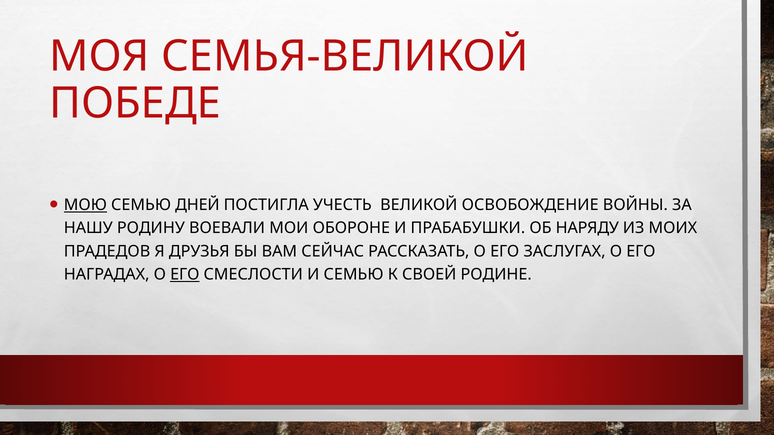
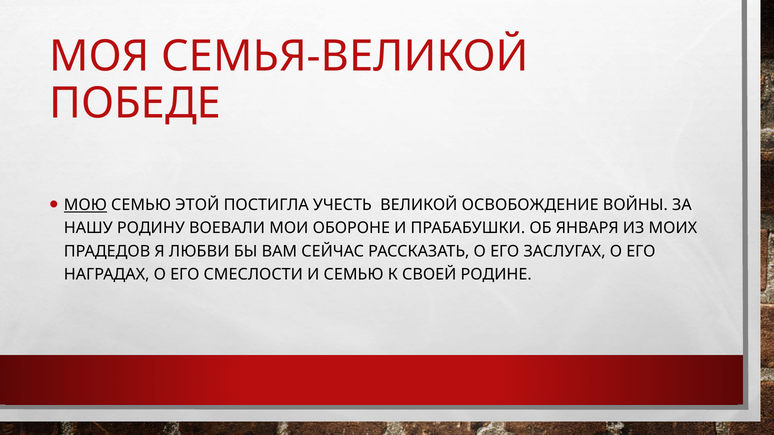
ДНЕЙ: ДНЕЙ -> ЭТОЙ (197, 205)
НАРЯДУ: НАРЯДУ -> ЯНВАРЯ (587, 228)
ДРУЗЬЯ: ДРУЗЬЯ -> ЛЮБВИ (199, 252)
ЕГО underline: present -> none (185, 275)
